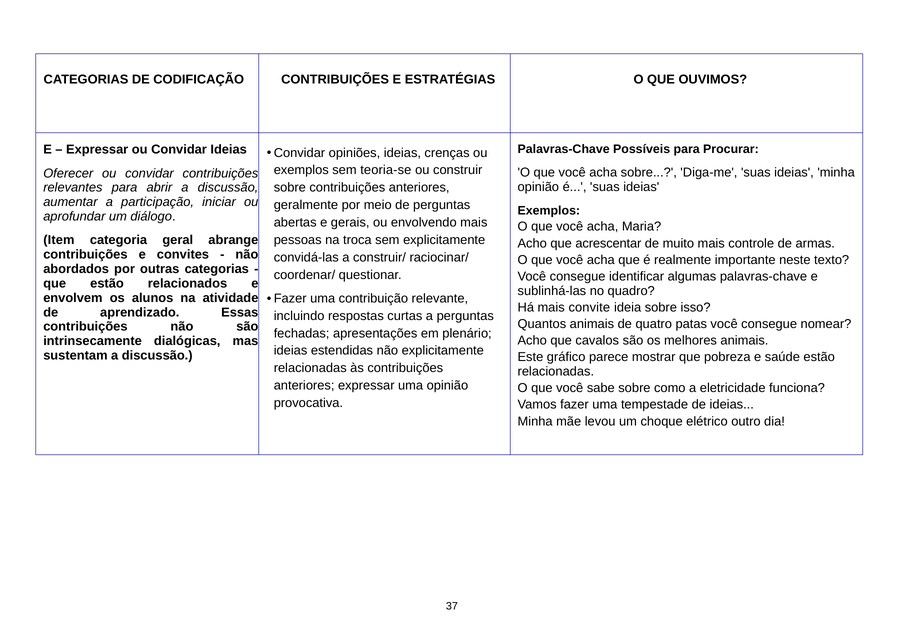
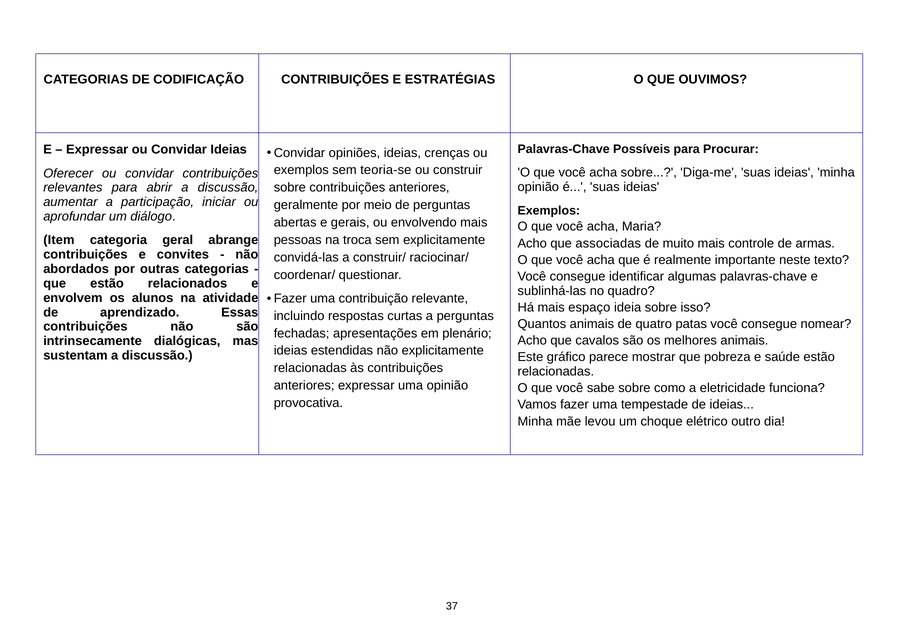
acrescentar: acrescentar -> associadas (608, 243)
convite: convite -> espaço (589, 308)
